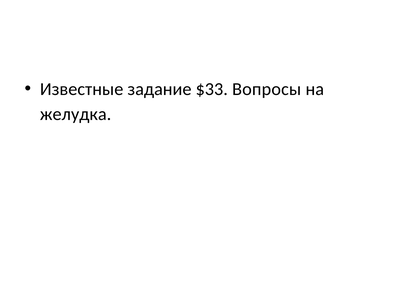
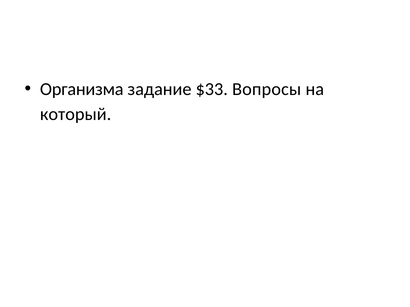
Известные: Известные -> Организма (82, 89)
желудка: желудка -> который (76, 114)
